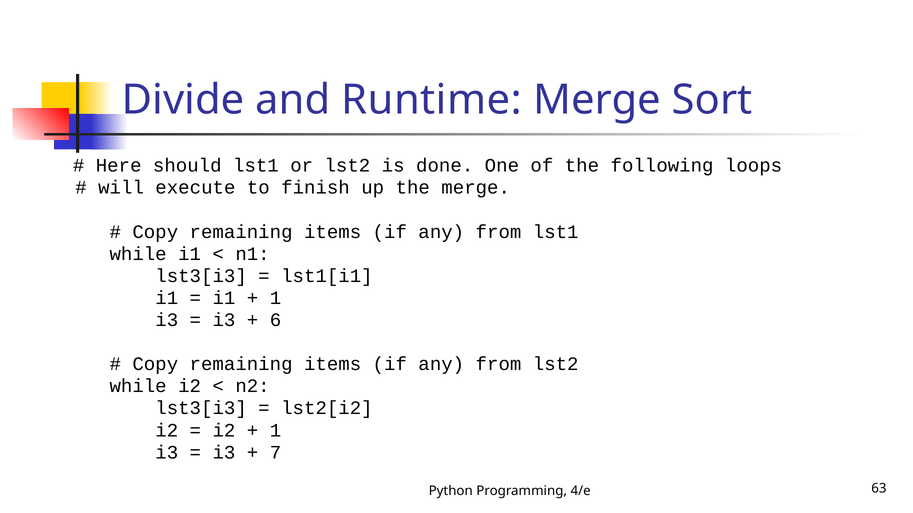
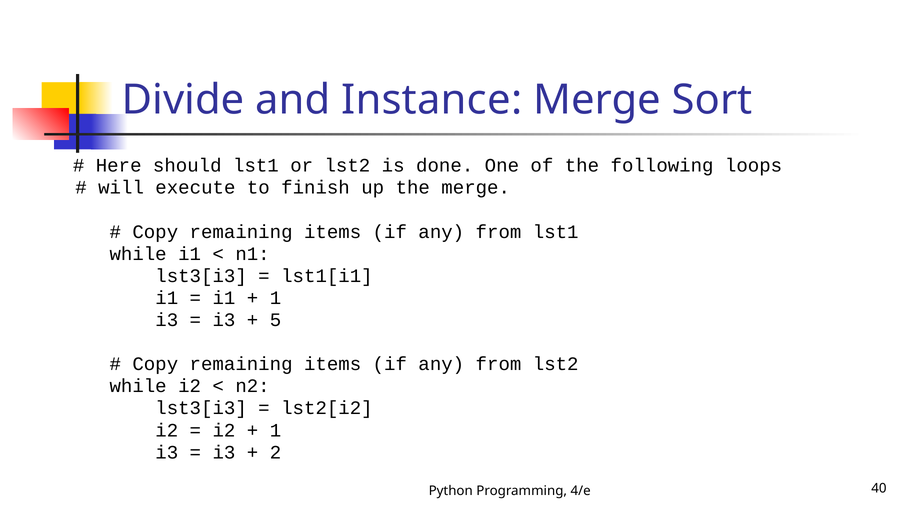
Runtime: Runtime -> Instance (432, 100)
6: 6 -> 5 (275, 320)
7: 7 -> 2 (275, 453)
63: 63 -> 40 (879, 489)
